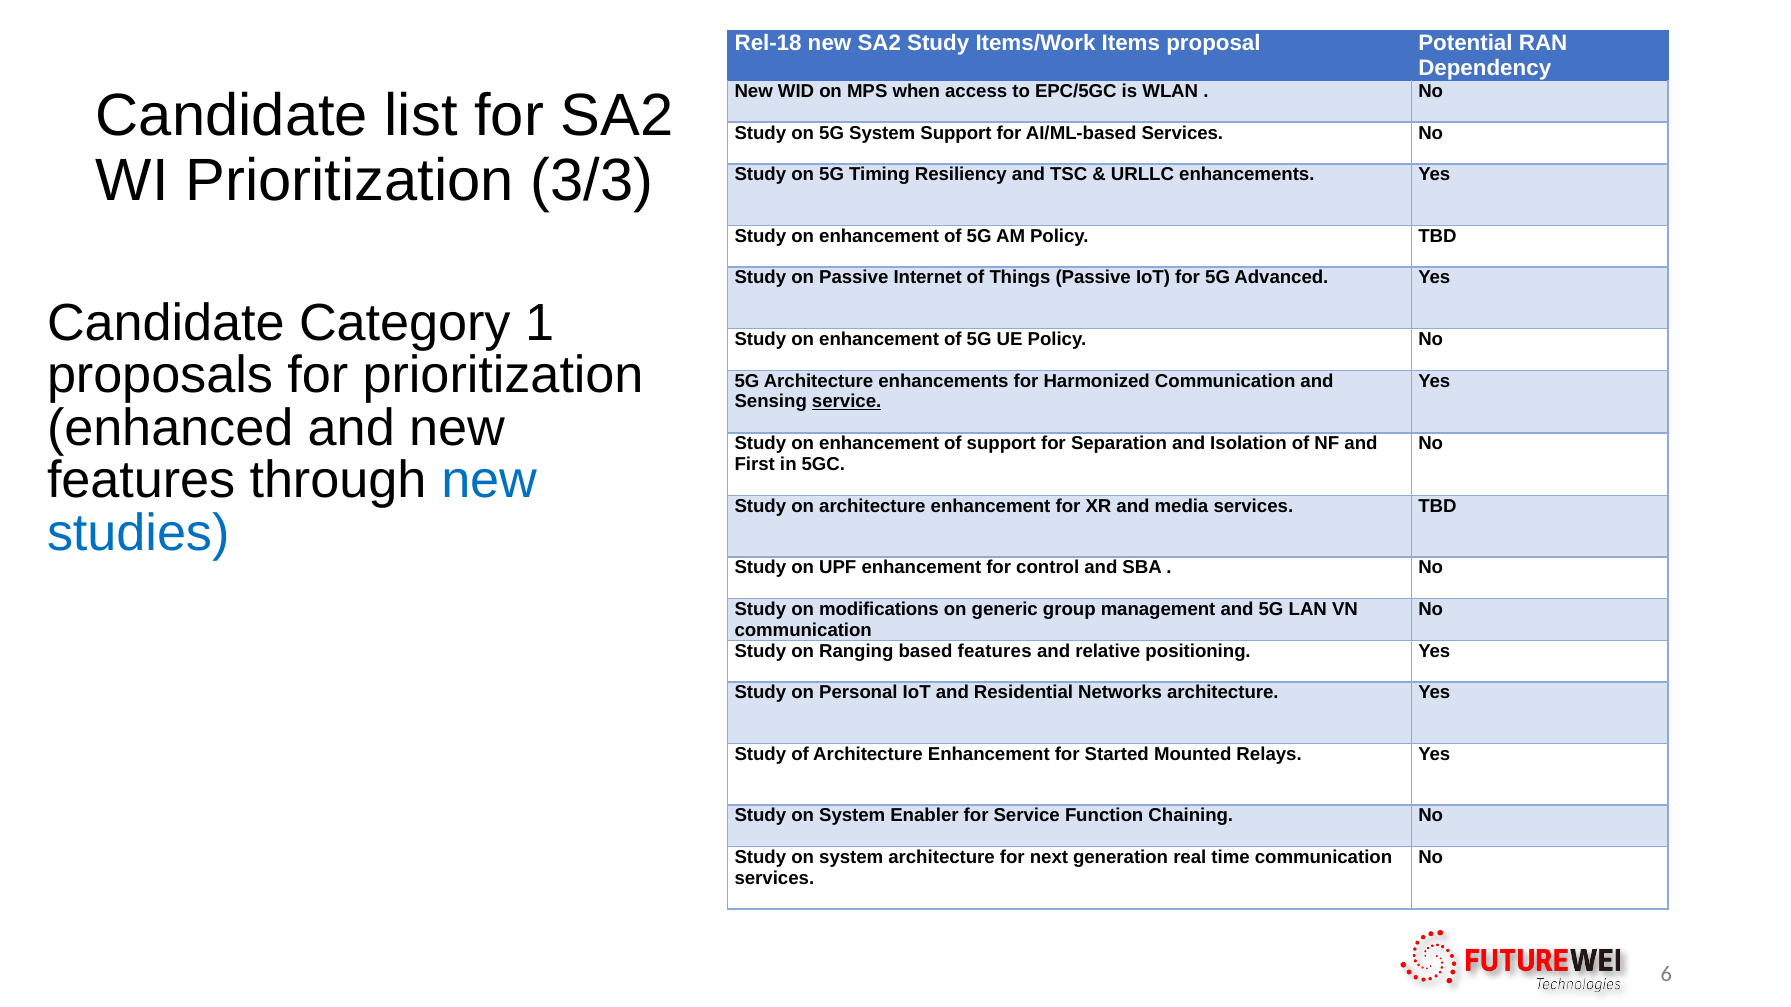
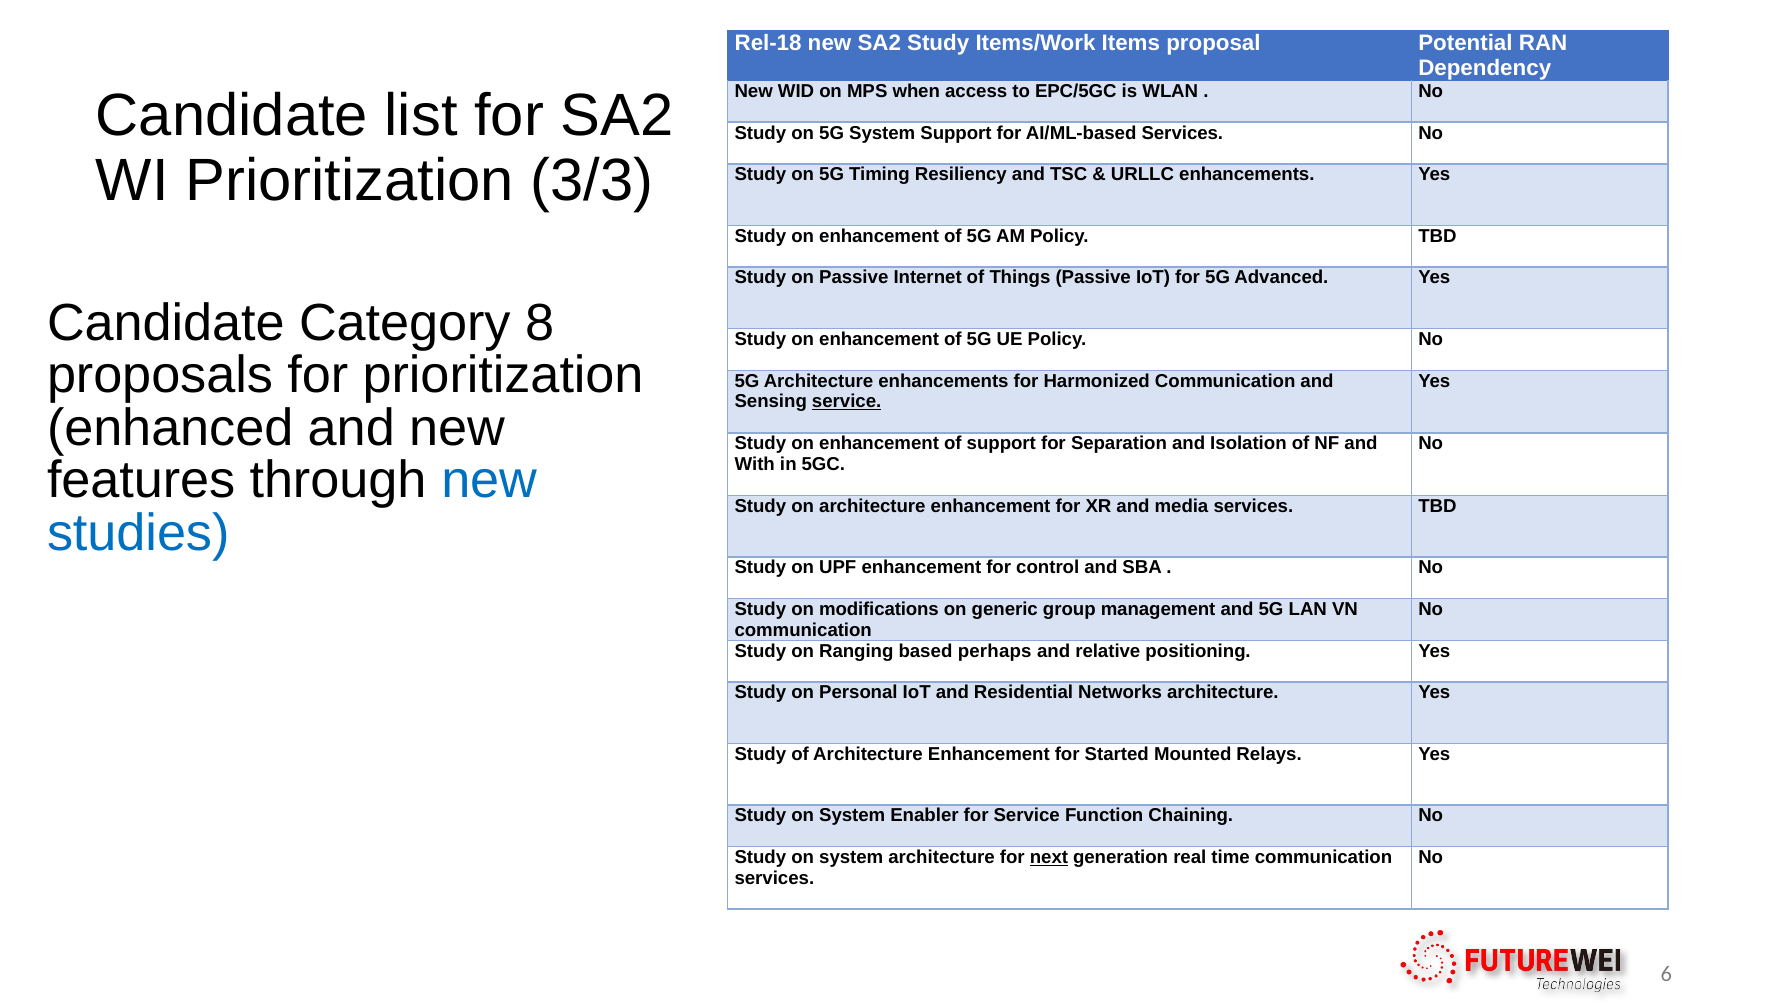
1: 1 -> 8 (540, 323)
First: First -> With (755, 465)
based features: features -> perhaps (995, 651)
next underline: none -> present (1049, 858)
